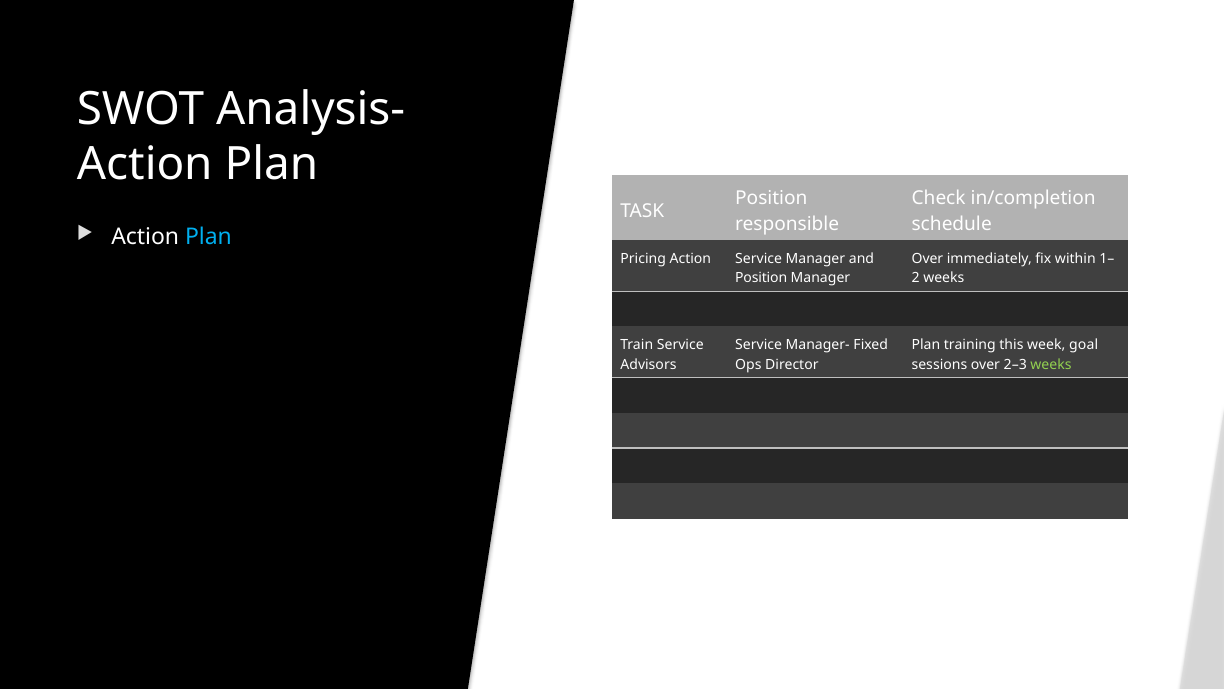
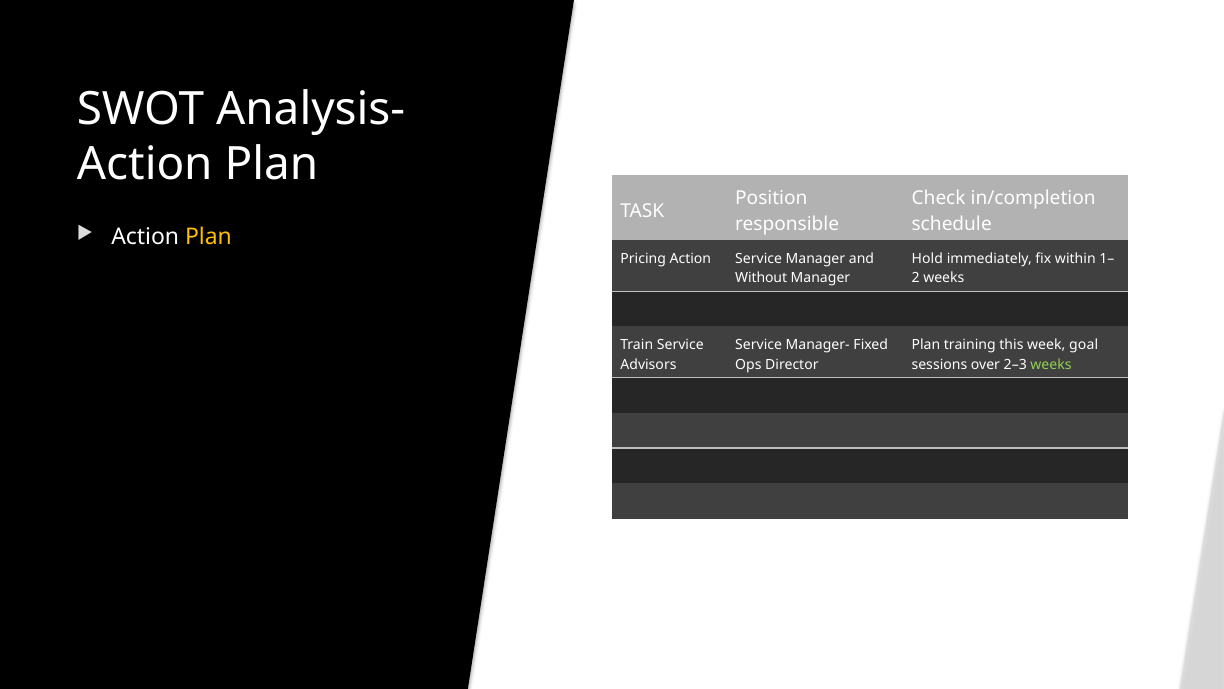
Plan colour: light blue -> yellow (208, 237)
Over: Over -> Hold (927, 259)
Position: Position -> Without (761, 278)
